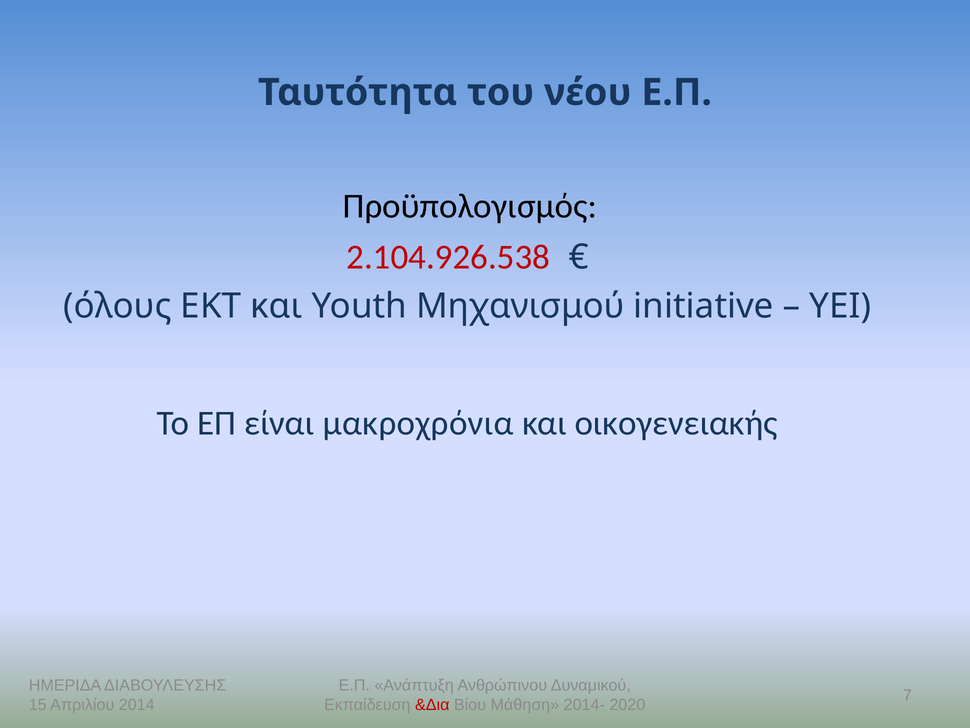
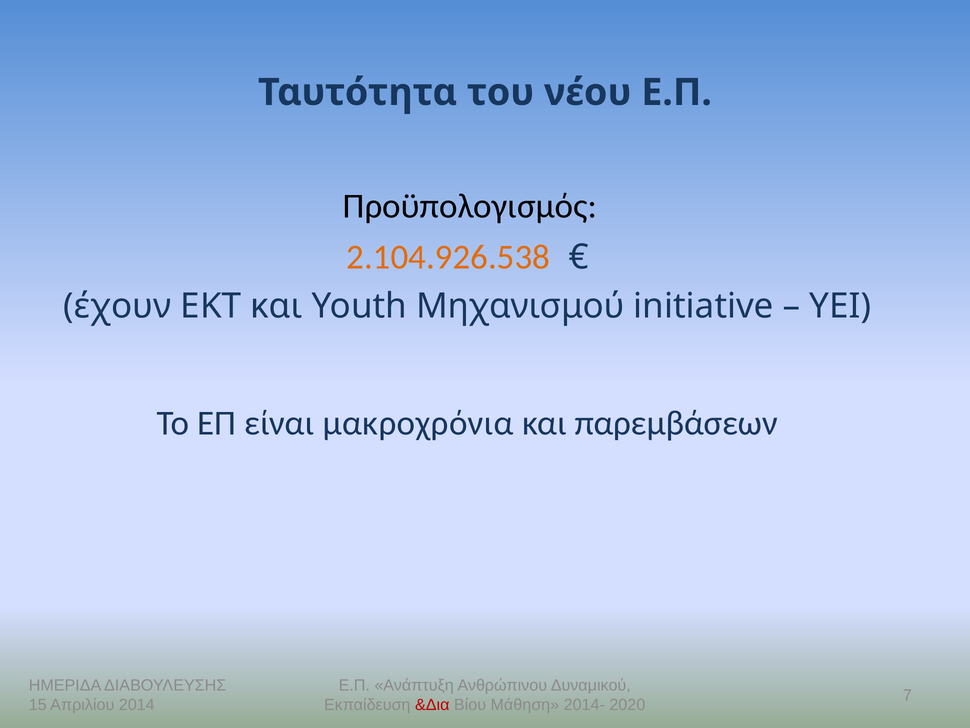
2.104.926.538 colour: red -> orange (448, 257)
όλους: όλους -> έχουν (117, 306)
οικογενειακής: οικογενειακής -> παρεμβάσεων (676, 423)
